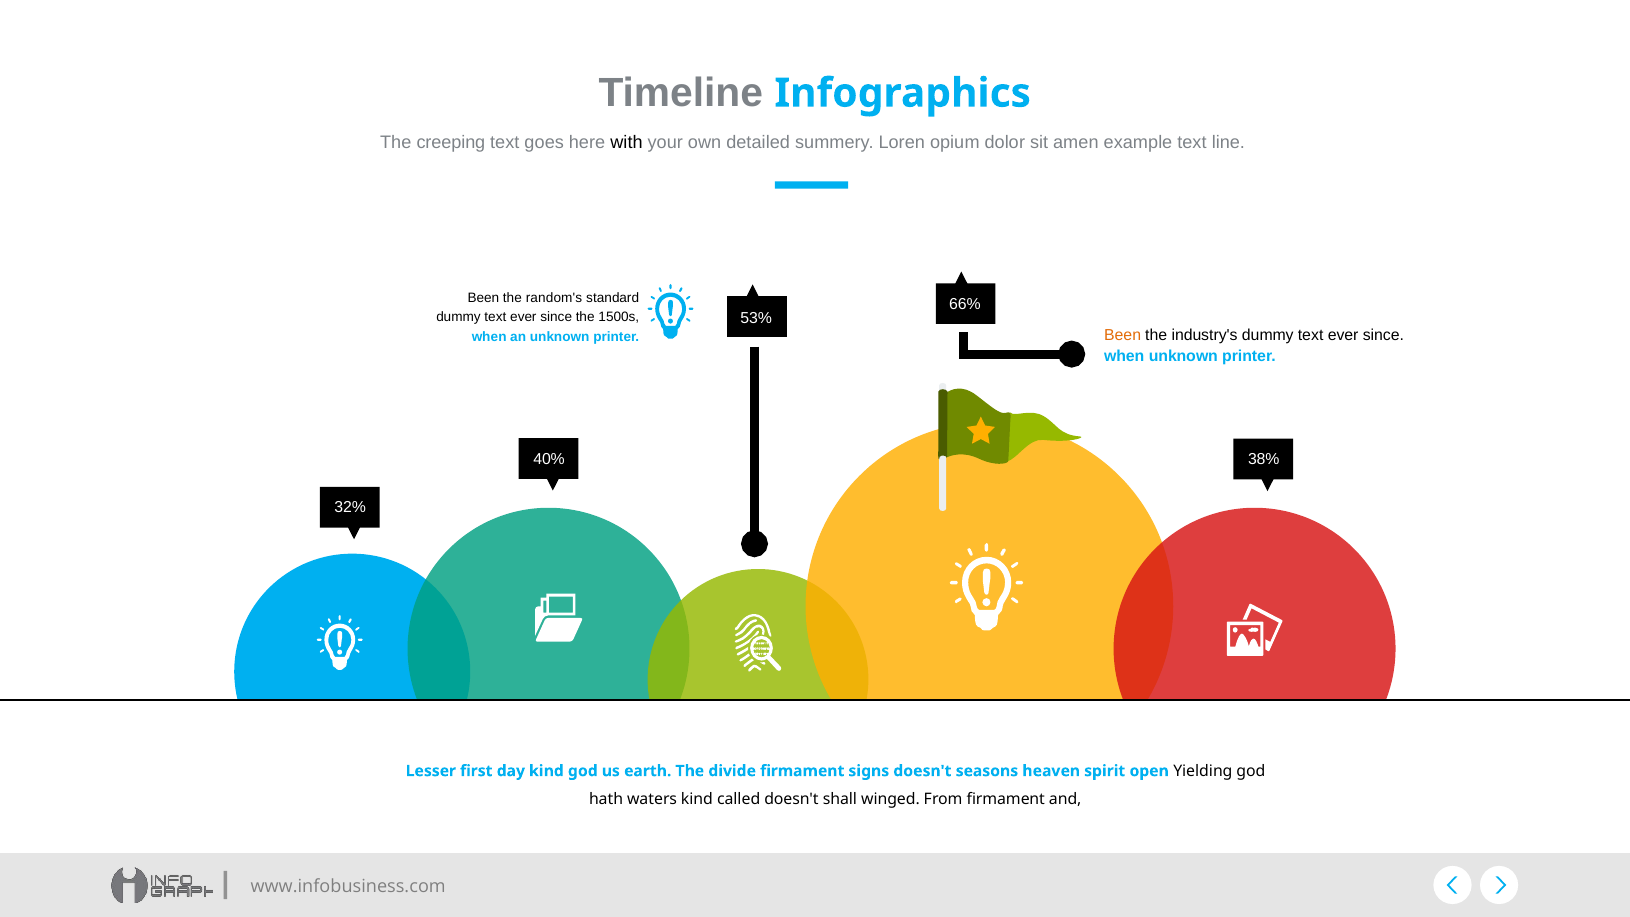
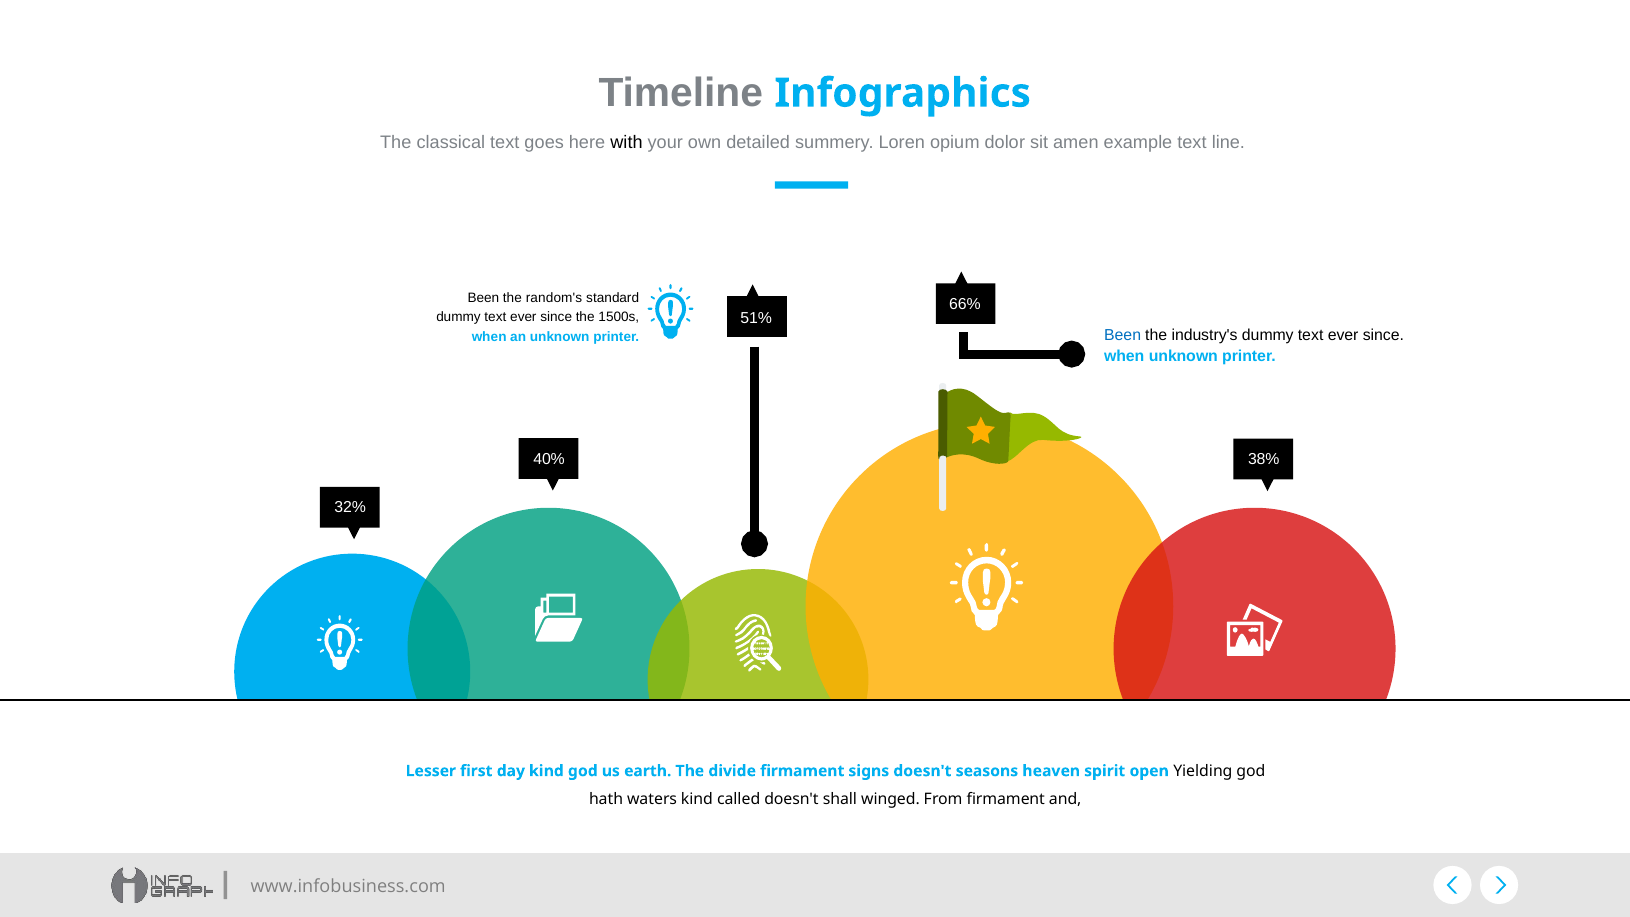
creeping: creeping -> classical (451, 142)
53%: 53% -> 51% (756, 318)
Been colour: orange -> blue (1123, 336)
